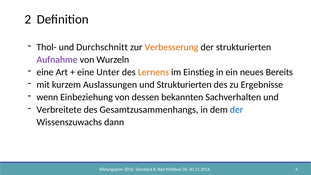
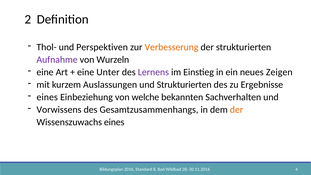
Durchschnitt: Durchschnitt -> Perspektiven (102, 47)
Lernens colour: orange -> purple (153, 72)
Bereits: Bereits -> Zeigen (279, 72)
wenn: wenn -> eines (47, 97)
dessen: dessen -> welche (145, 97)
Verbreitete: Verbreitete -> Vorwissens (59, 110)
der colour: blue -> orange (237, 110)
Wissenszuwachs dann: dann -> eines (114, 122)
